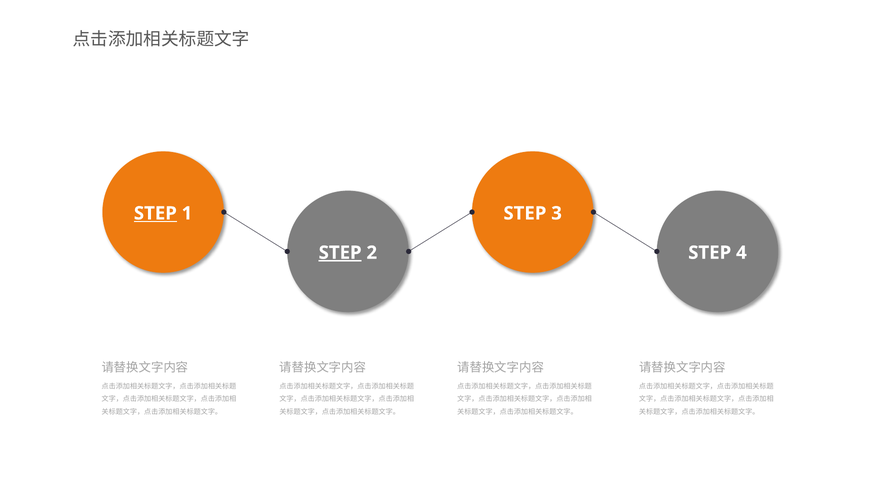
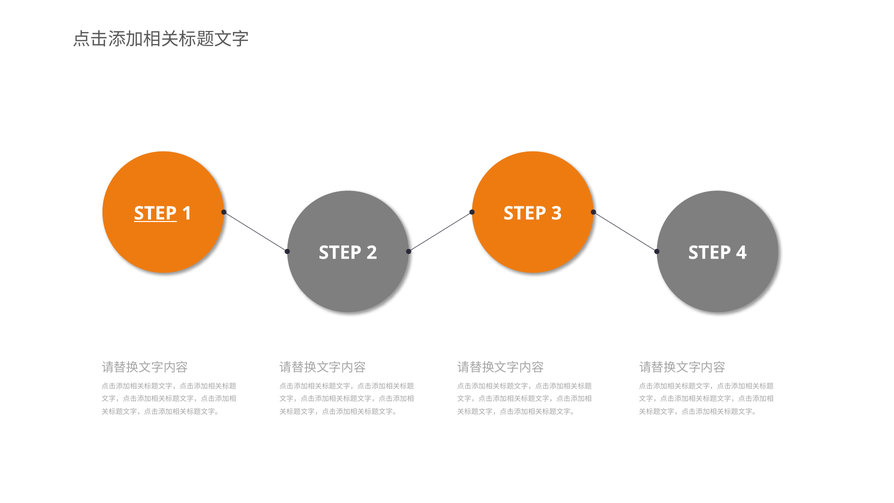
STEP underline: present -> none (340, 253)
